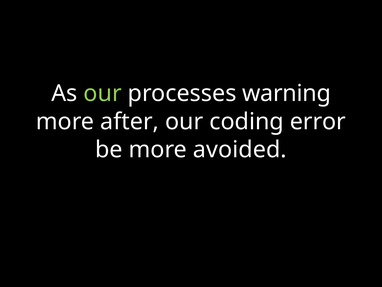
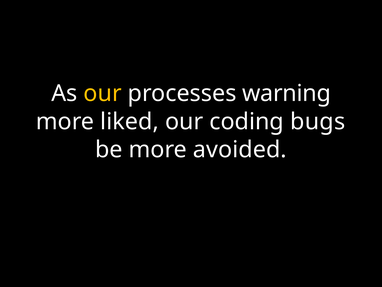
our colour: light green -> yellow (103, 93)
after: after -> liked (130, 121)
error: error -> bugs (318, 121)
